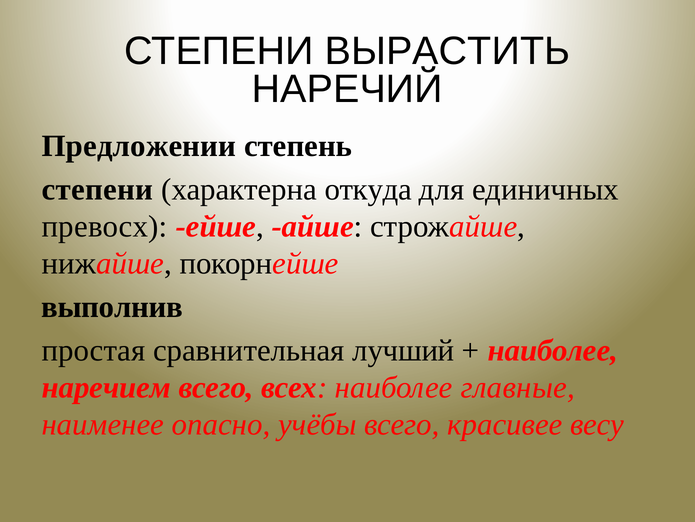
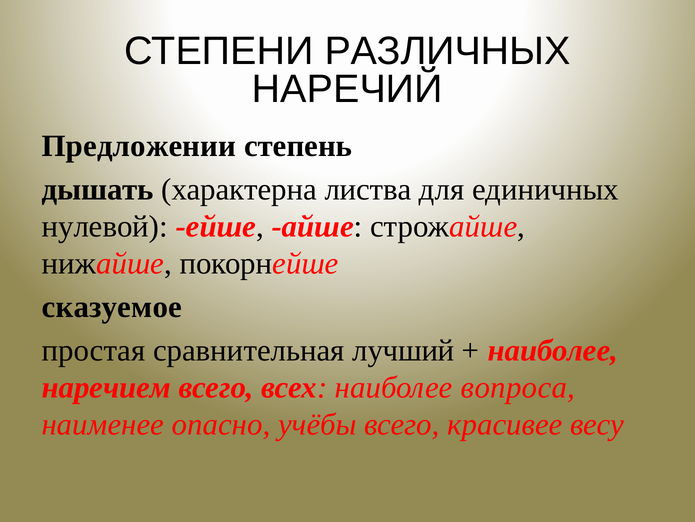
ВЫРАСТИТЬ: ВЫРАСТИТЬ -> РАЗЛИЧНЫХ (448, 51)
степени: степени -> дышать (98, 189)
откуда: откуда -> листва (368, 189)
превосх: превосх -> нулевой (105, 226)
выполнив: выполнив -> сказуемое (112, 307)
главные: главные -> вопроса (518, 387)
